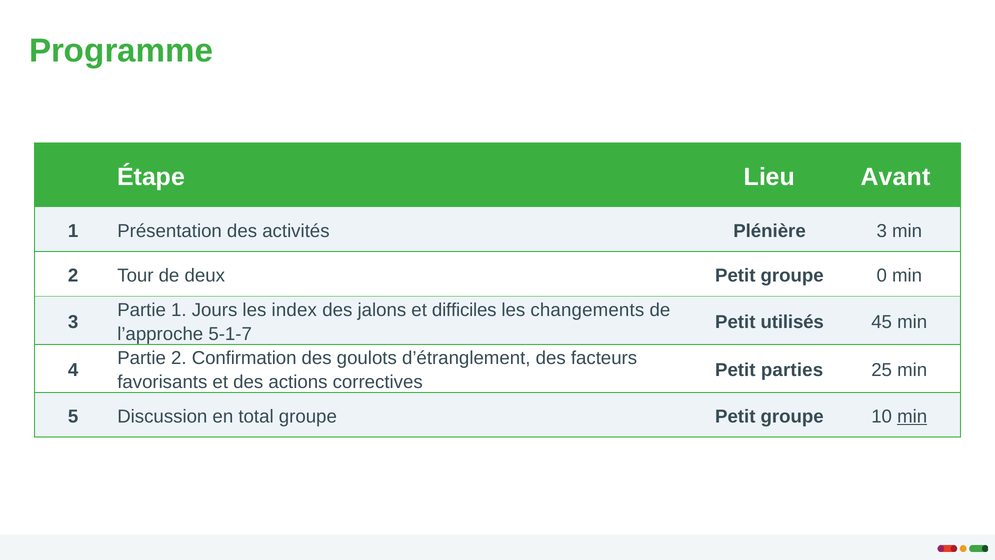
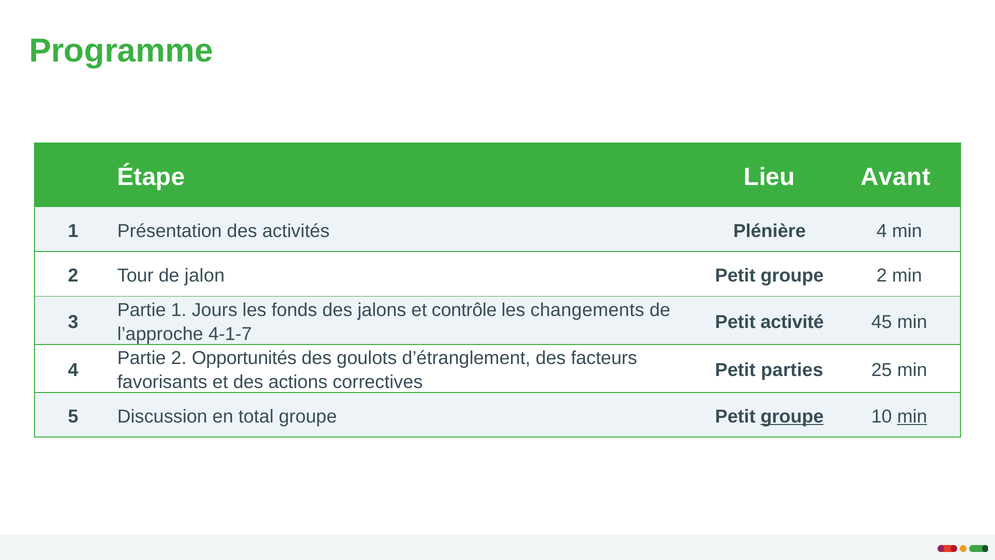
Plénière 3: 3 -> 4 (882, 231)
deux: deux -> jalon (205, 276)
groupe 0: 0 -> 2 (882, 276)
index: index -> fonds (294, 310)
difficiles: difficiles -> contrôle (464, 310)
utilisés: utilisés -> activité (792, 322)
5-1-7: 5-1-7 -> 4-1-7 (230, 334)
Confirmation: Confirmation -> Opportunités (244, 358)
groupe underline: none -> present (792, 416)
